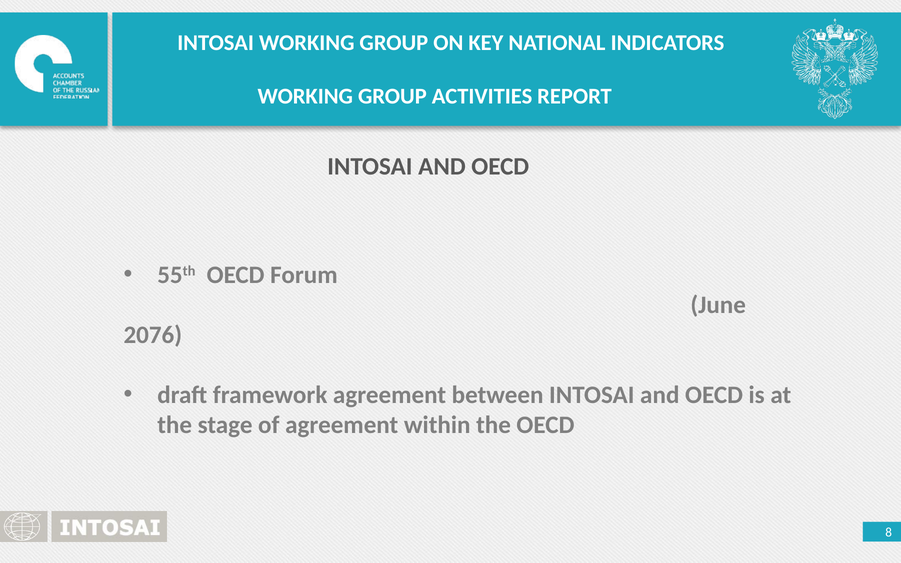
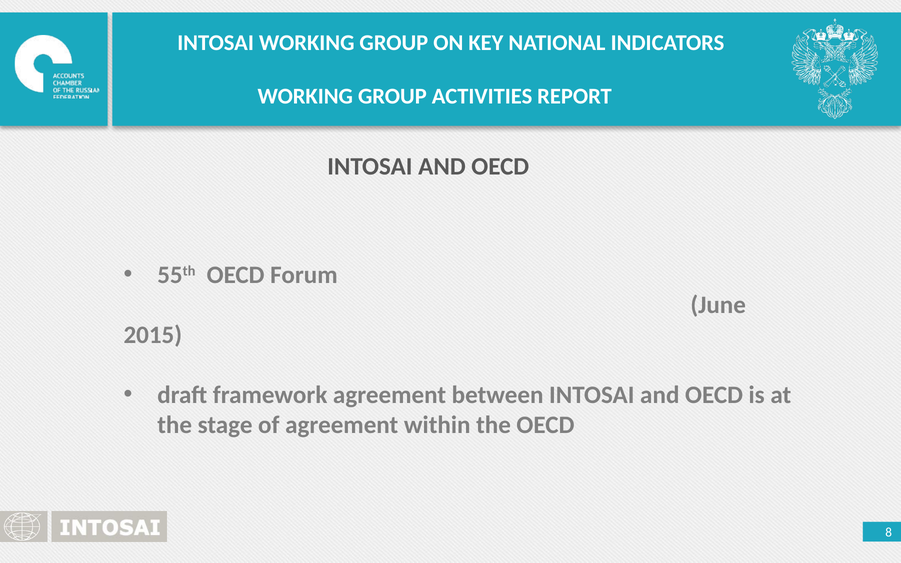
2076: 2076 -> 2015 (153, 335)
